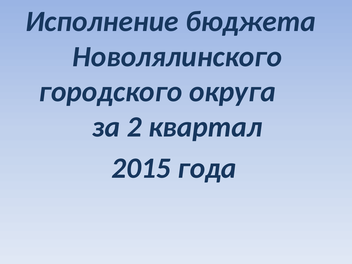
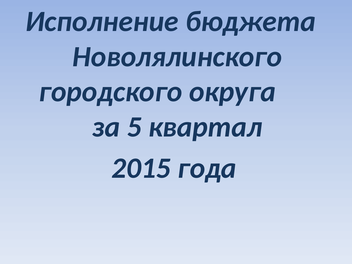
2: 2 -> 5 (134, 127)
